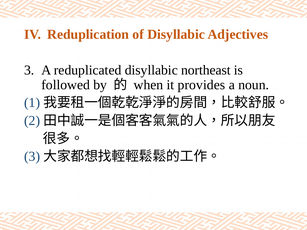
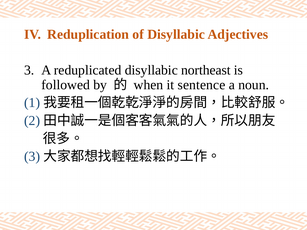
provides: provides -> sentence (201, 85)
